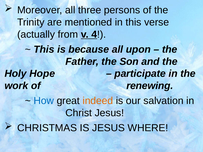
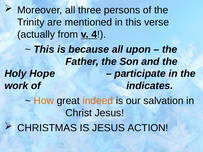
renewing: renewing -> indicates (150, 86)
How colour: blue -> orange (44, 101)
WHERE: WHERE -> ACTION (148, 128)
